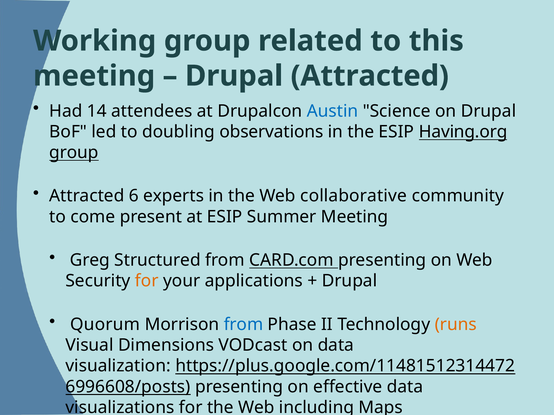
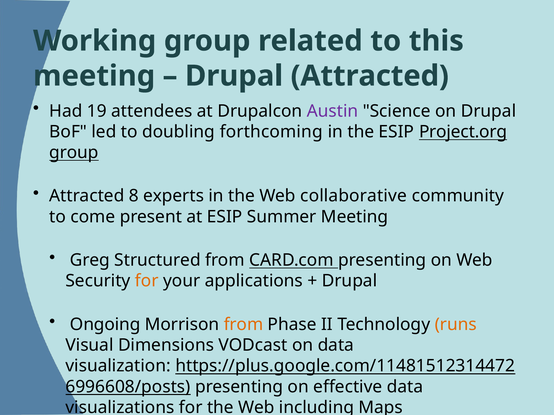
14: 14 -> 19 (97, 111)
Austin colour: blue -> purple (333, 111)
observations: observations -> forthcoming (271, 132)
Having.org: Having.org -> Project.org (463, 132)
6: 6 -> 8 (134, 196)
Quorum: Quorum -> Ongoing (105, 325)
from colour: blue -> orange (243, 325)
